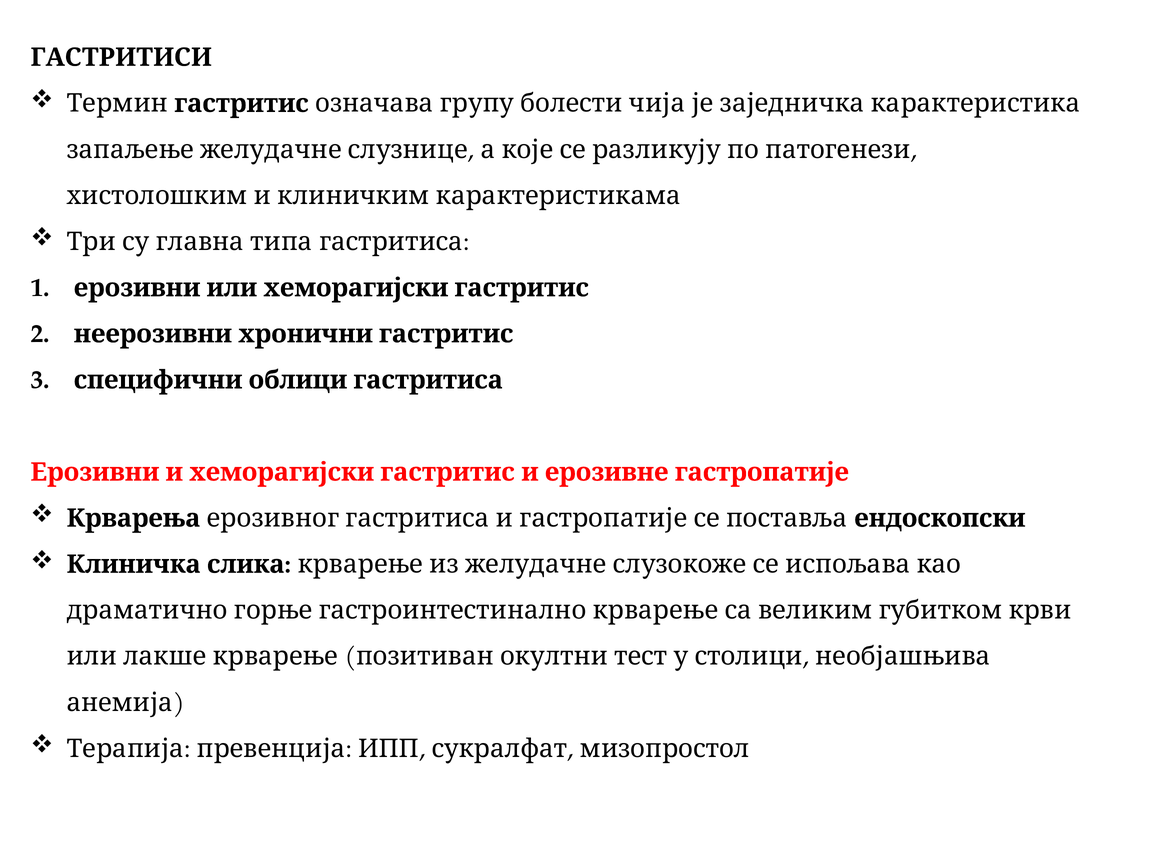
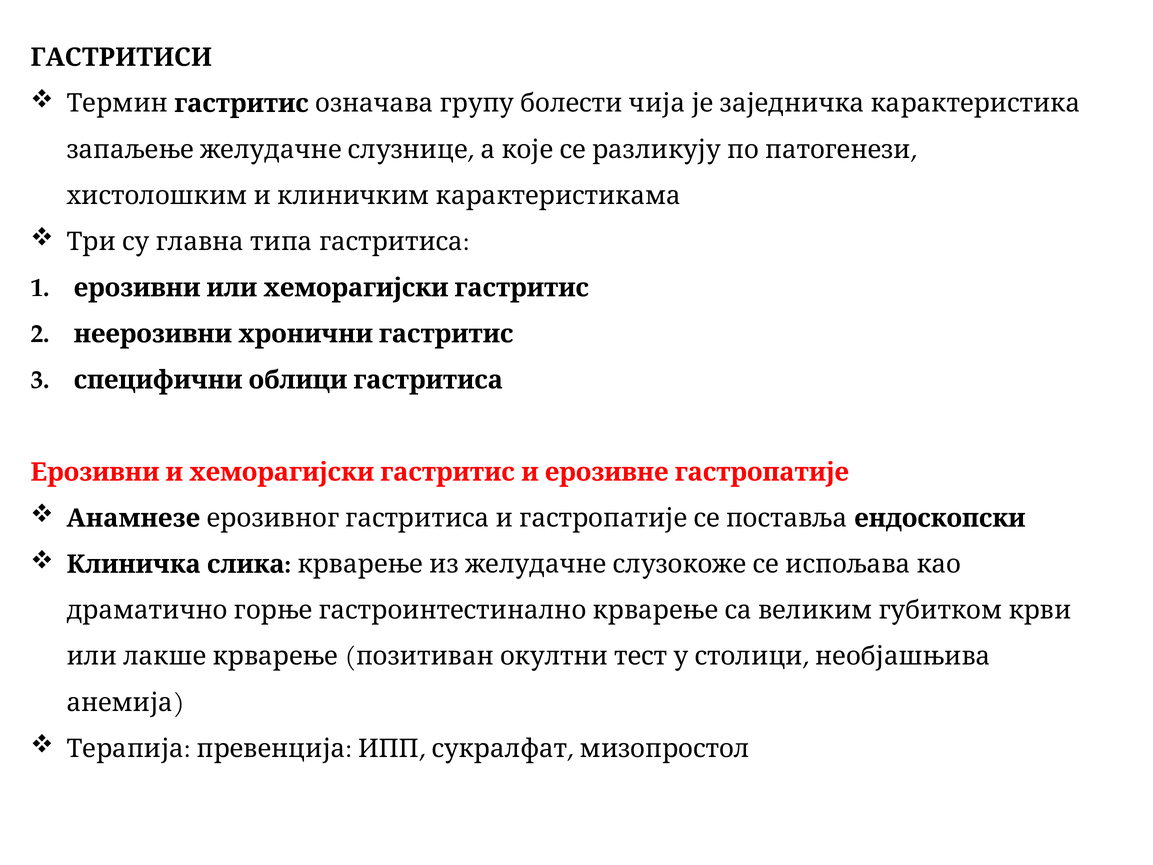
Крварења: Крварења -> Анамнезе (133, 518)
